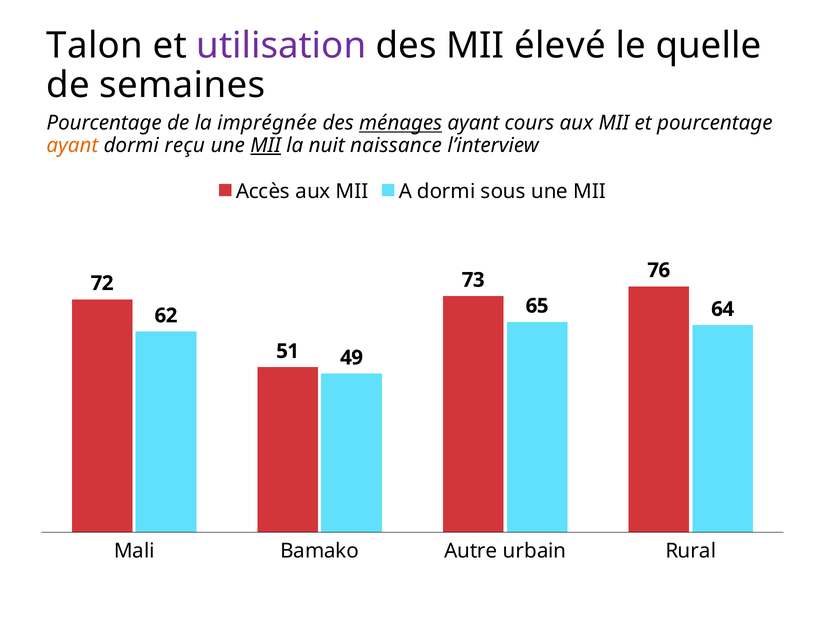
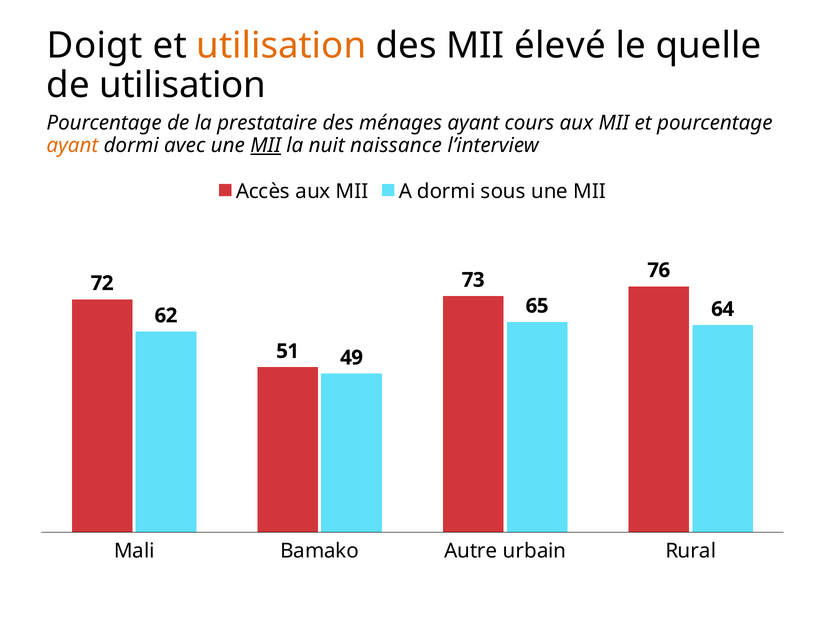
Talon: Talon -> Doigt (95, 46)
utilisation colour: purple -> orange (281, 46)
de semaines: semaines -> utilisation (183, 85)
imprégnée: imprégnée -> prestataire (267, 123)
ménages underline: present -> none (401, 123)
reçu: reçu -> avec (185, 145)
